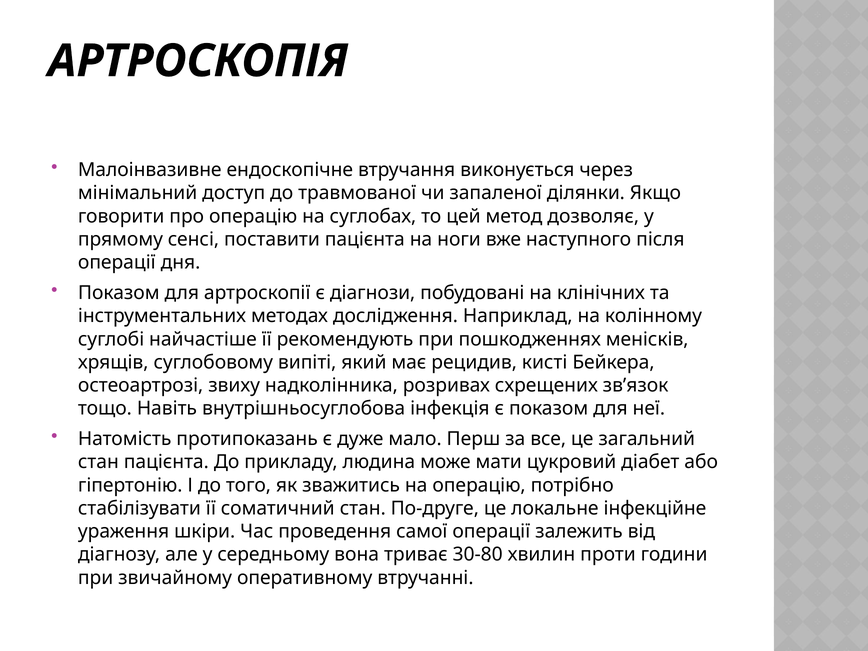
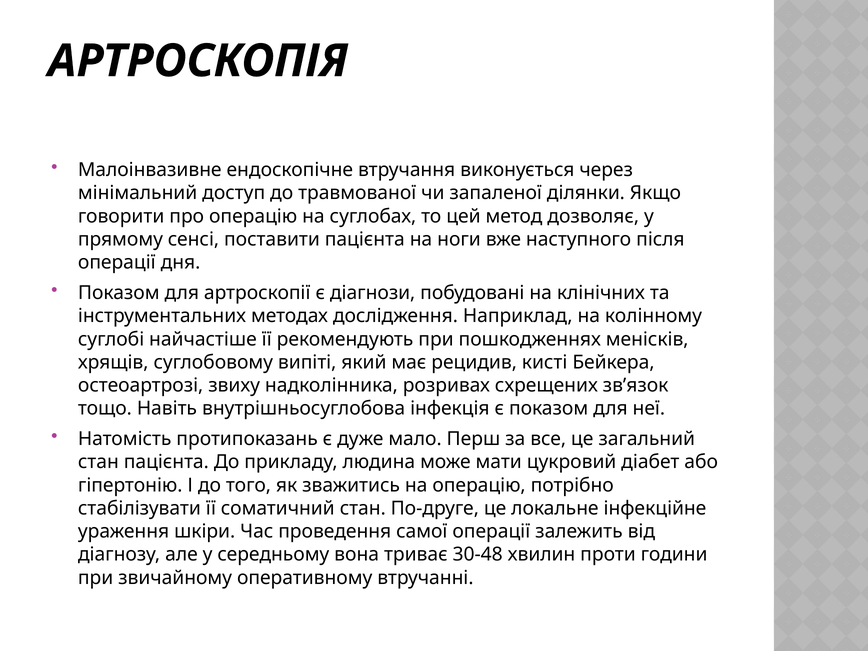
30-80: 30-80 -> 30-48 (478, 555)
